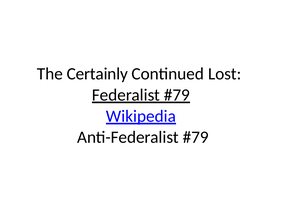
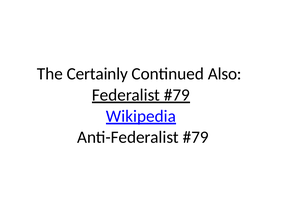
Lost: Lost -> Also (225, 74)
